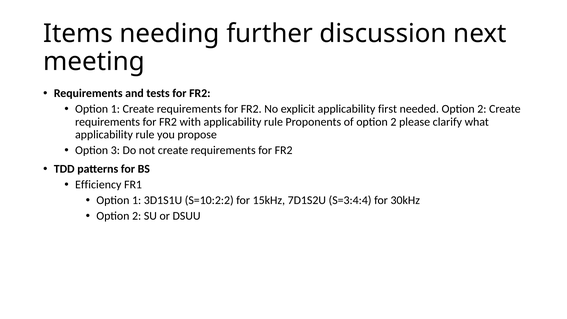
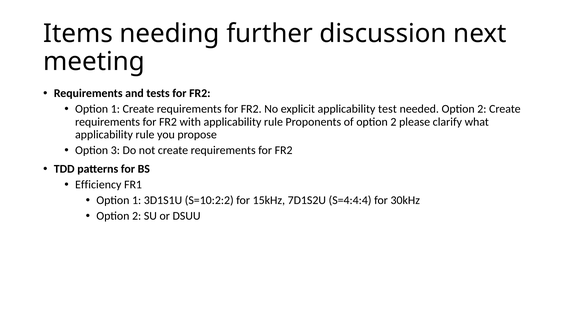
first: first -> test (387, 109)
S=3:4:4: S=3:4:4 -> S=4:4:4 (350, 200)
